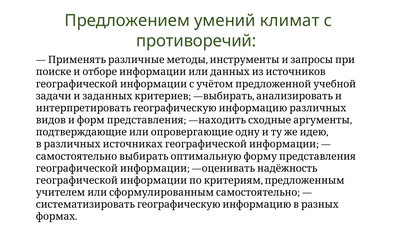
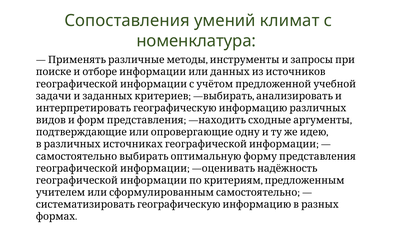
Предложением: Предложением -> Сопоставления (127, 21)
противоречий: противоречий -> номенклатура (196, 41)
